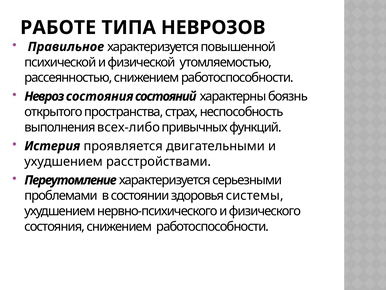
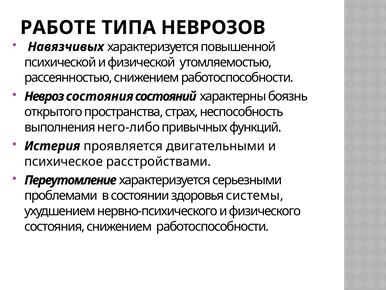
Правильное: Правильное -> Навязчивых (66, 47)
всех-либо: всех-либо -> него-либо (129, 127)
ухудшением: ухудшением -> психическое (64, 161)
